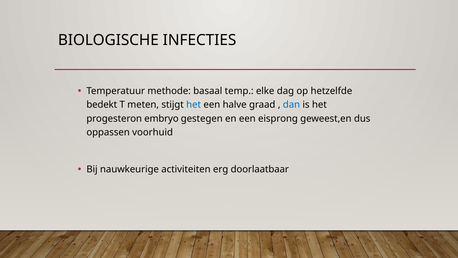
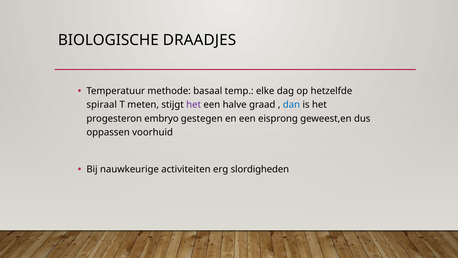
INFECTIES: INFECTIES -> DRAADJES (199, 40)
bedekt: bedekt -> spiraal (102, 105)
het colour: blue -> purple (194, 105)
doorlaatbaar: doorlaatbaar -> slordigheden (260, 169)
